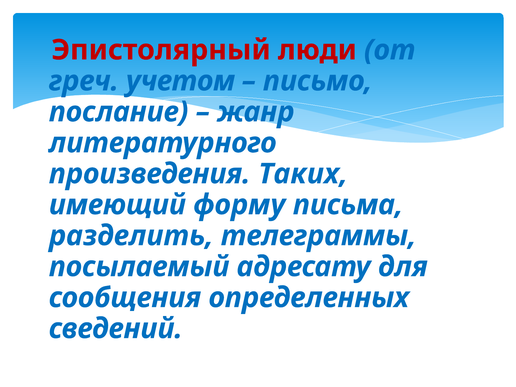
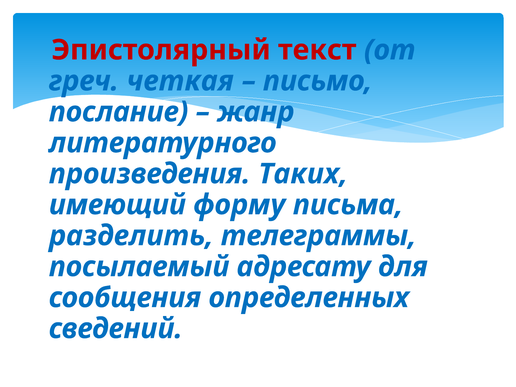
люди: люди -> текст (317, 50)
учетом: учетом -> четкая (180, 81)
